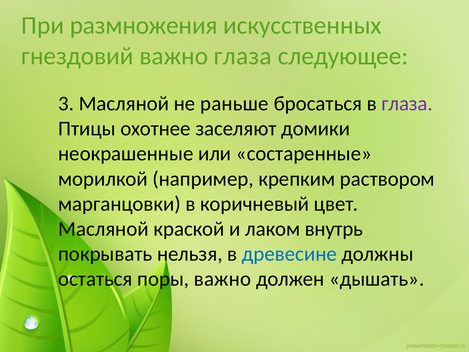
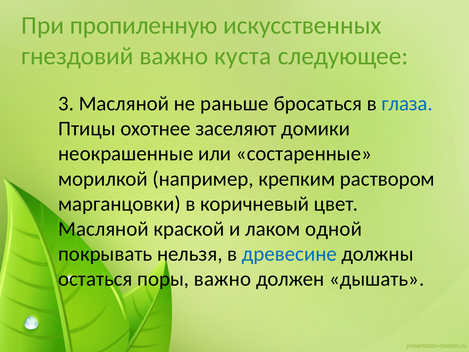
размножения: размножения -> пропиленную (144, 26)
важно глаза: глаза -> куста (243, 56)
глаза colour: purple -> blue (407, 104)
внутрь: внутрь -> одной (334, 229)
